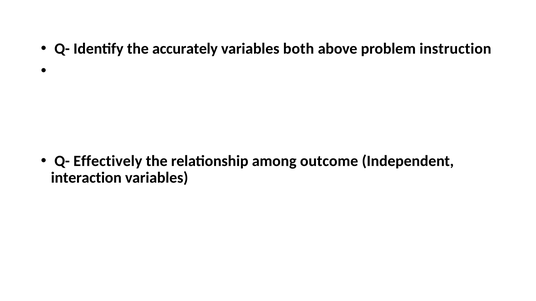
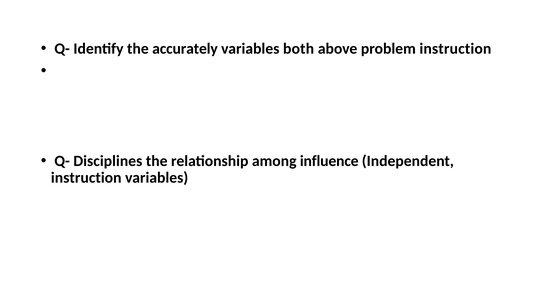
Effectively: Effectively -> Disciplines (108, 161)
outcome: outcome -> influence (329, 161)
interaction: interaction -> instruction (86, 178)
